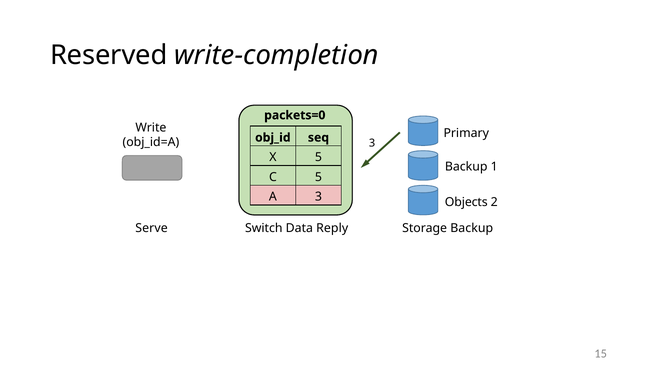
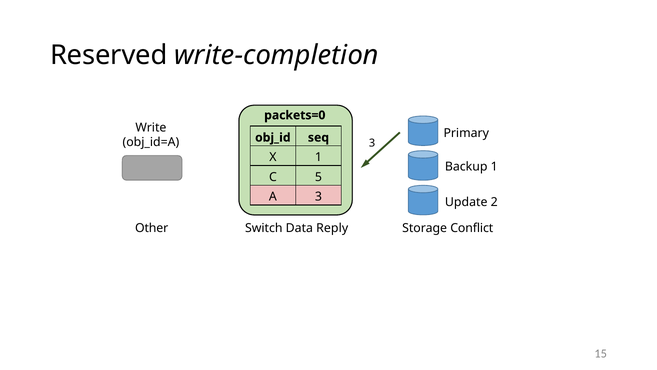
X 5: 5 -> 1 (318, 157)
Objects: Objects -> Update (466, 202)
Serve: Serve -> Other (152, 228)
Storage Backup: Backup -> Conflict (472, 228)
